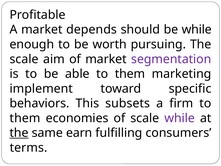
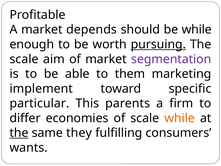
pursuing underline: none -> present (158, 44)
behaviors: behaviors -> particular (39, 103)
subsets: subsets -> parents (128, 103)
them: them -> differ (25, 118)
while colour: purple -> orange (180, 118)
earn: earn -> they (79, 133)
terms: terms -> wants (29, 147)
